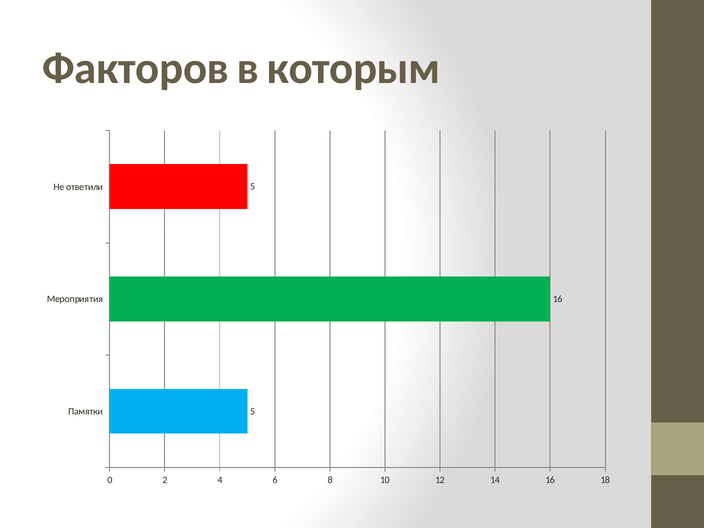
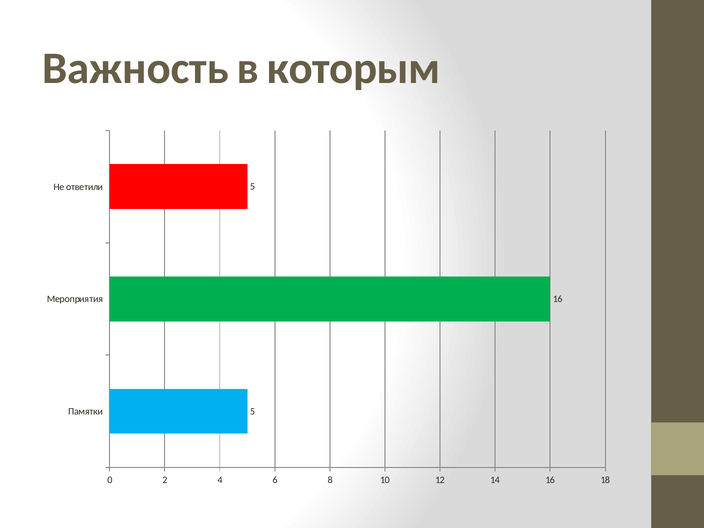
Факторов: Факторов -> Важность (136, 68)
